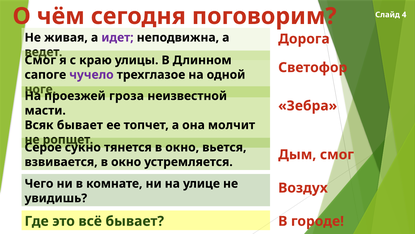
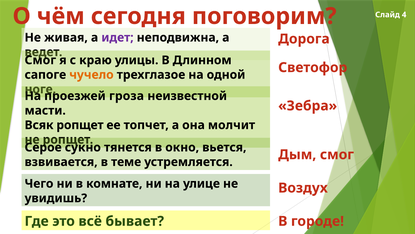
чучело colour: purple -> orange (91, 75)
Всяк бывает: бывает -> ропщет (80, 125)
взвивается в окно: окно -> теме (126, 162)
